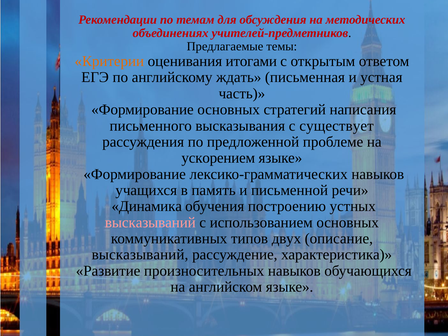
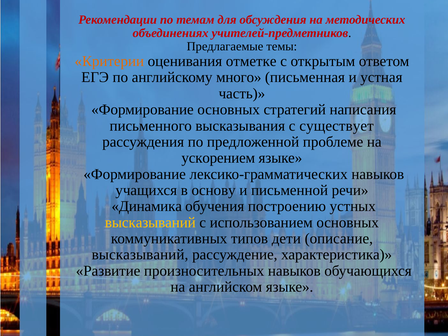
итогами: итогами -> отметке (251, 61)
ждать: ждать -> много (239, 77)
память: память -> основу (214, 190)
высказываний colour: pink -> yellow (150, 222)
двух: двух -> дети (286, 239)
